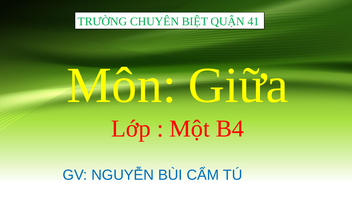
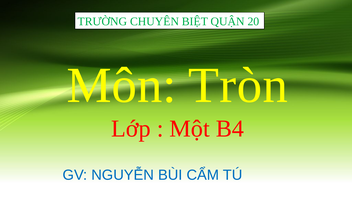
41: 41 -> 20 (253, 22)
Giữa: Giữa -> Tròn (238, 86)
